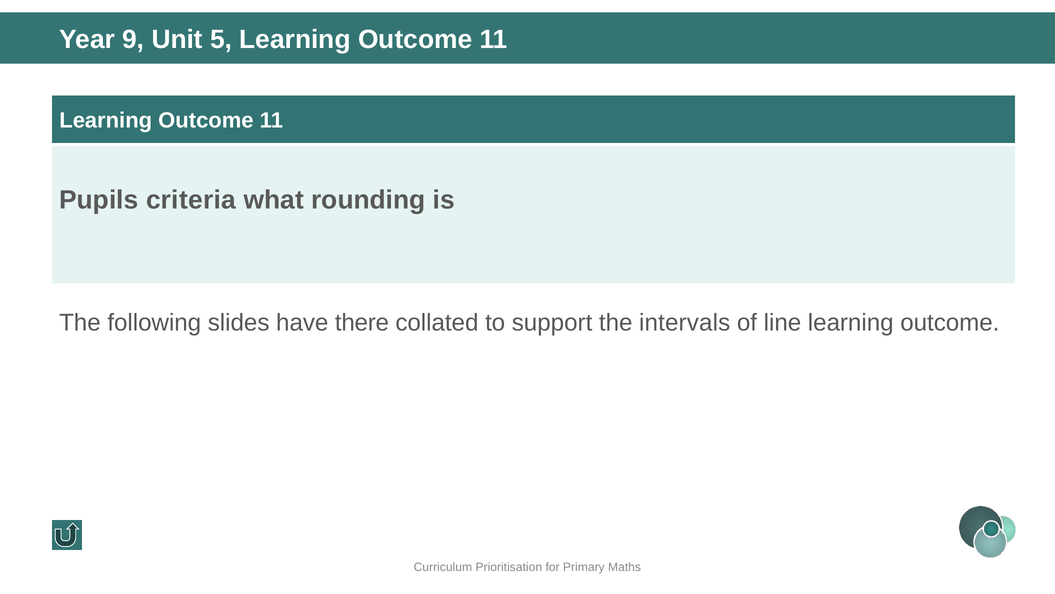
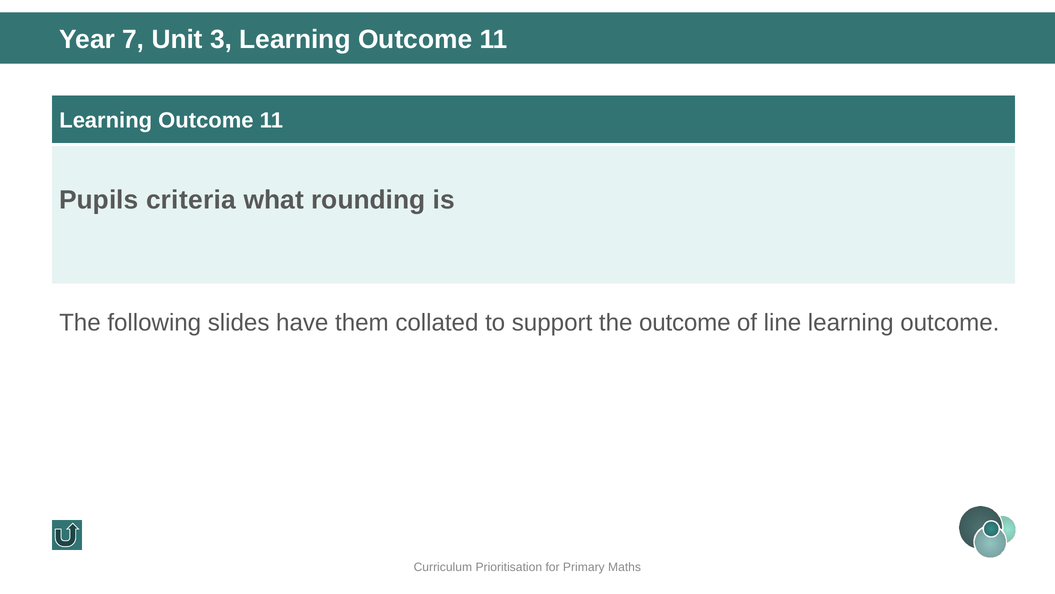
9: 9 -> 7 (133, 39)
5: 5 -> 3 (221, 39)
there: there -> them (362, 323)
the intervals: intervals -> outcome (685, 323)
